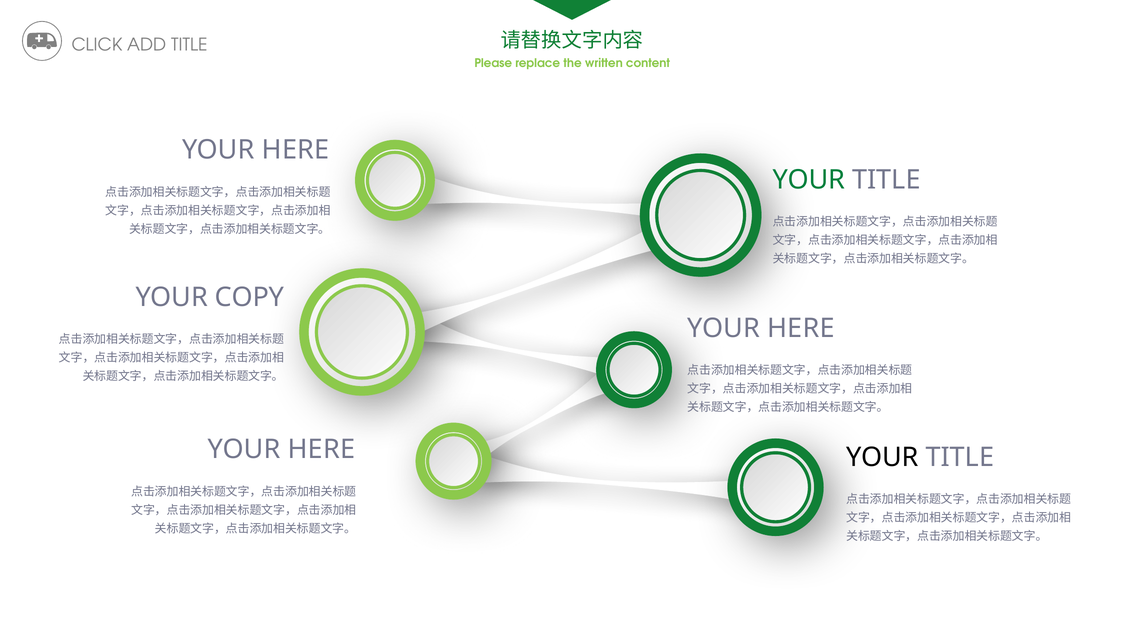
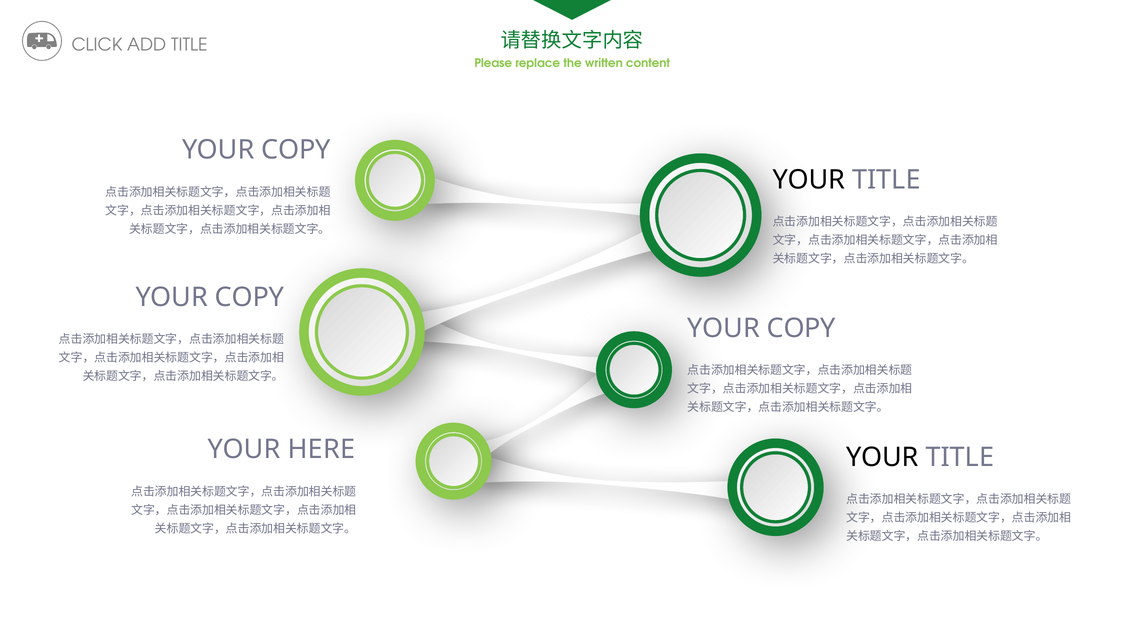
HERE: HERE -> COPY (296, 150)
YOUR colour: green -> black (809, 180)
HERE: HERE -> COPY (801, 328)
